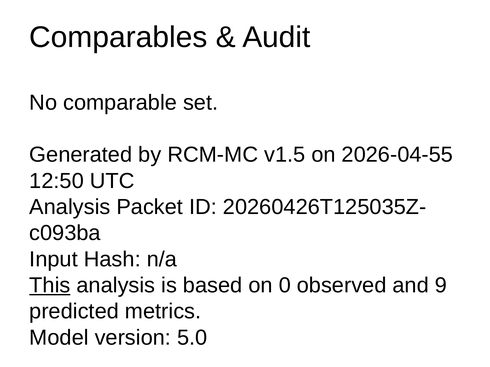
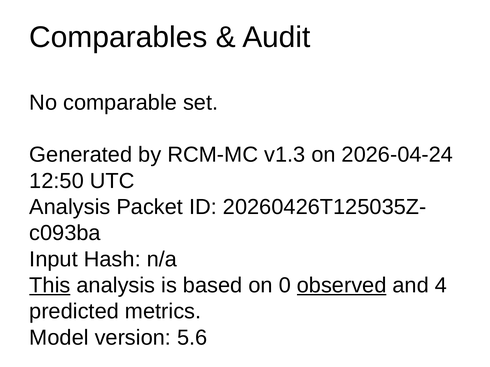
v1.5: v1.5 -> v1.3 (285, 155)
2026-04-55: 2026-04-55 -> 2026-04-24 (397, 155)
observed underline: none -> present (342, 286)
9: 9 -> 4 (441, 286)
5.0: 5.0 -> 5.6 (192, 338)
